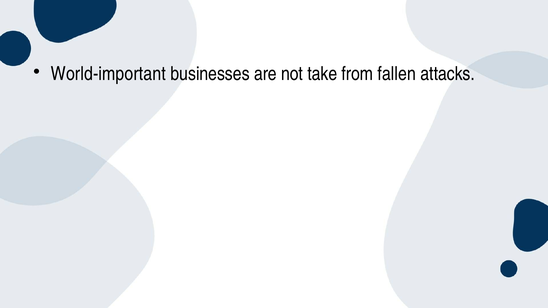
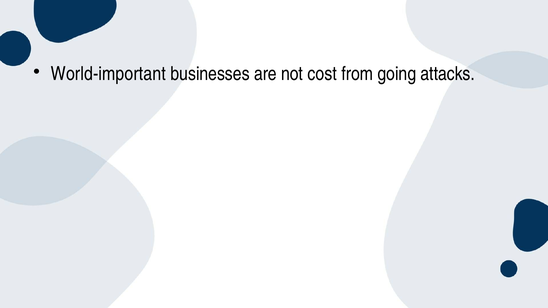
take: take -> cost (322, 74)
fallen: fallen -> going (397, 74)
